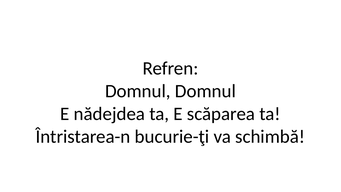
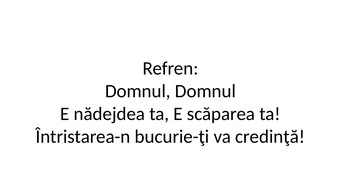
schimbă: schimbă -> credinţă (270, 136)
